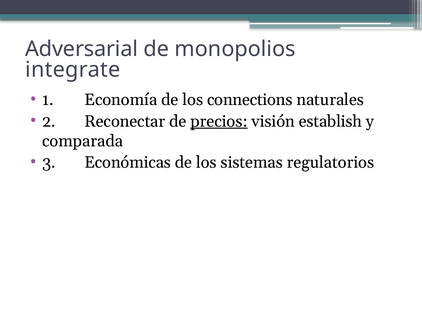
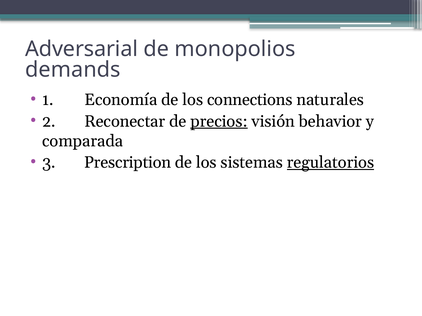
integrate: integrate -> demands (73, 70)
establish: establish -> behavior (330, 121)
Económicas: Económicas -> Prescription (128, 163)
regulatorios underline: none -> present (330, 163)
